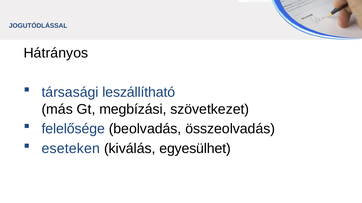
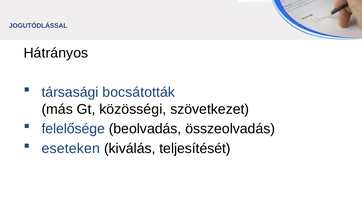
leszállítható: leszállítható -> bocsátották (139, 93)
megbízási: megbízási -> közösségi (133, 110)
egyesülhet: egyesülhet -> teljesítését (195, 149)
